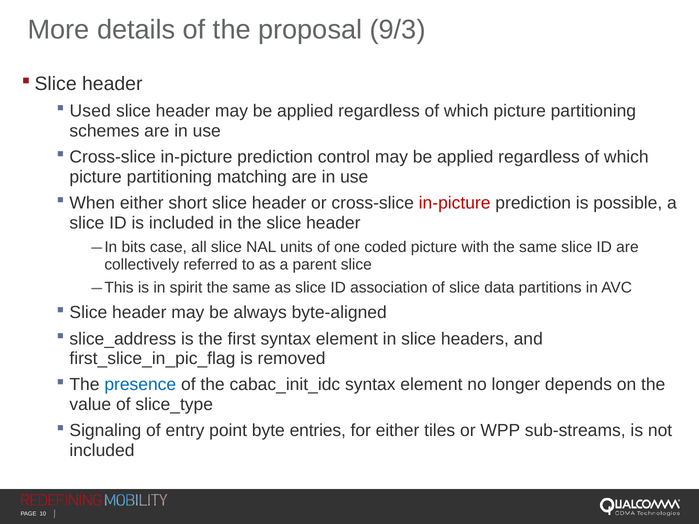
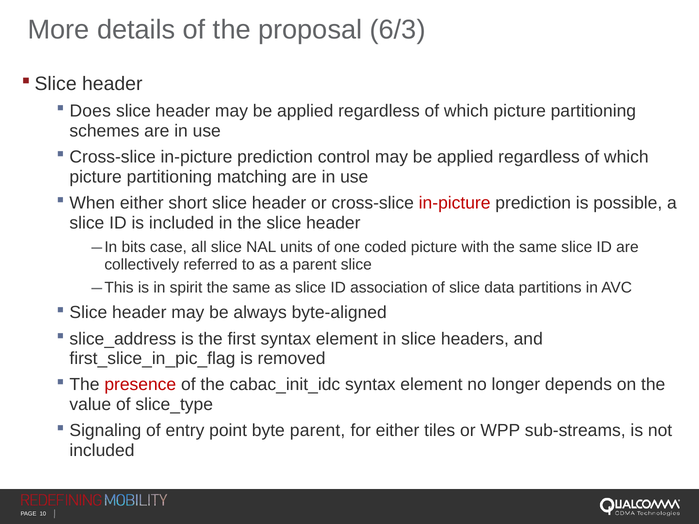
9/3: 9/3 -> 6/3 (398, 30)
Used: Used -> Does (90, 111)
presence colour: blue -> red (140, 385)
byte entries: entries -> parent (318, 431)
